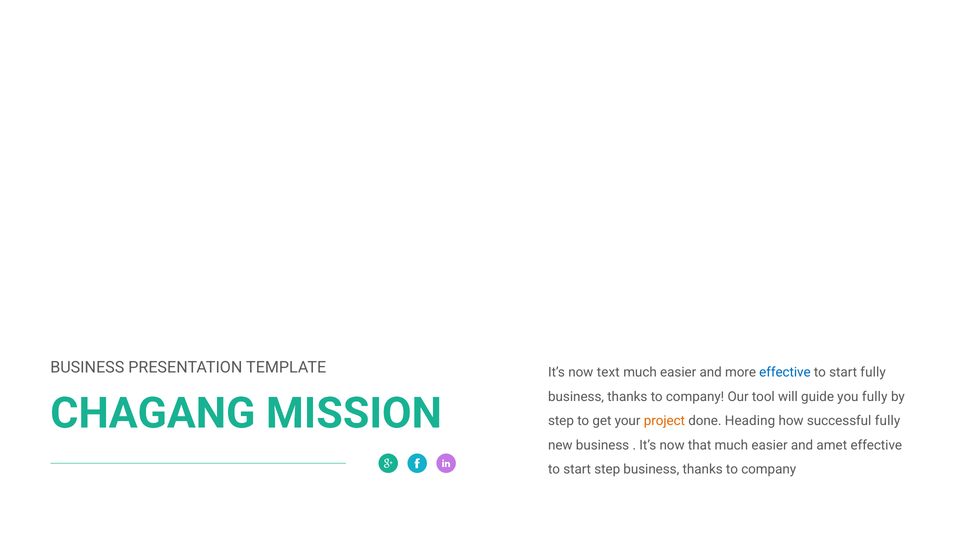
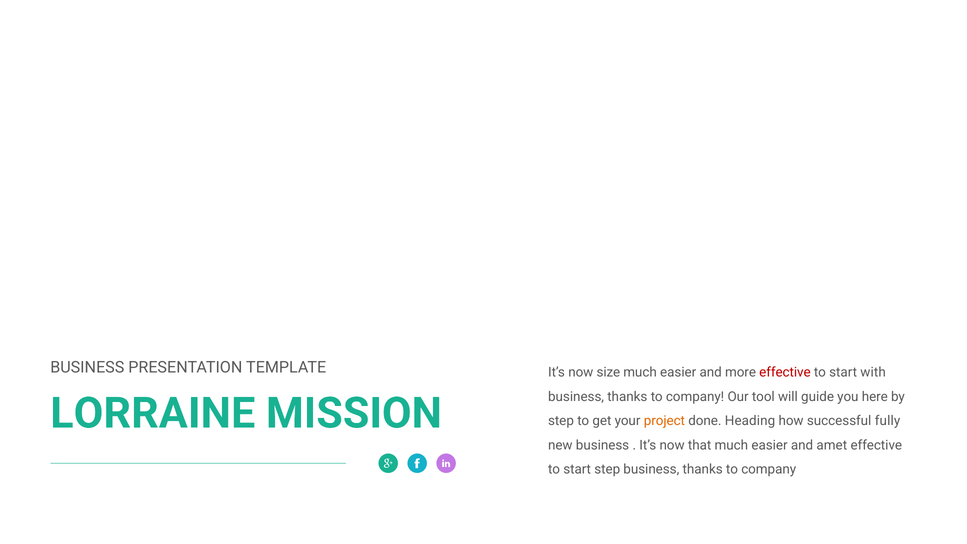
text: text -> size (608, 373)
effective colour: blue -> red (785, 373)
start fully: fully -> with (873, 373)
you fully: fully -> here (875, 397)
CHAGANG: CHAGANG -> LORRAINE (153, 413)
